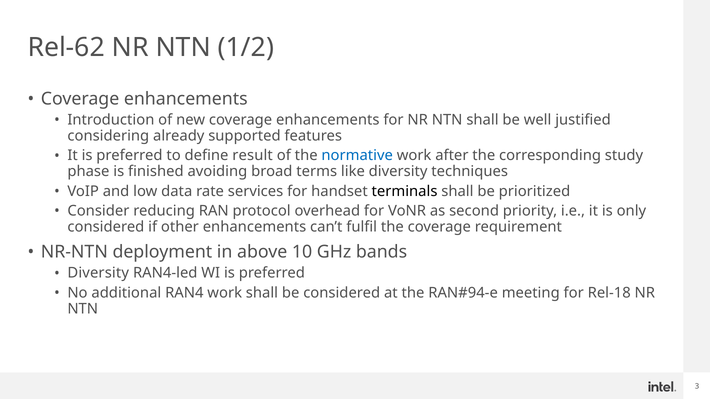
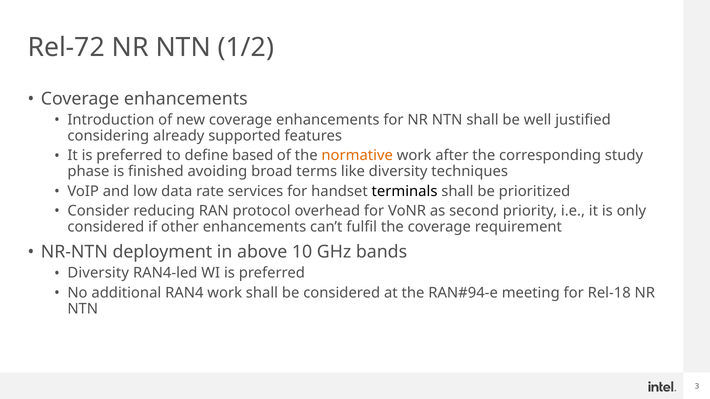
Rel-62: Rel-62 -> Rel-72 (66, 48)
result: result -> based (253, 156)
normative colour: blue -> orange (357, 156)
